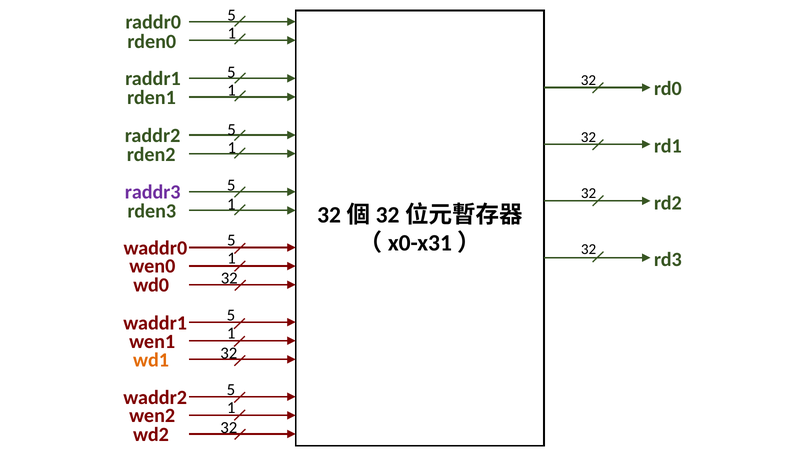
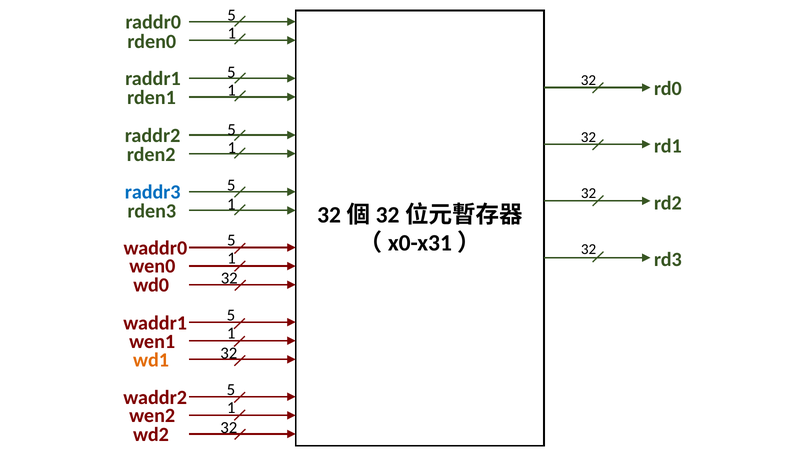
raddr3 colour: purple -> blue (153, 192)
